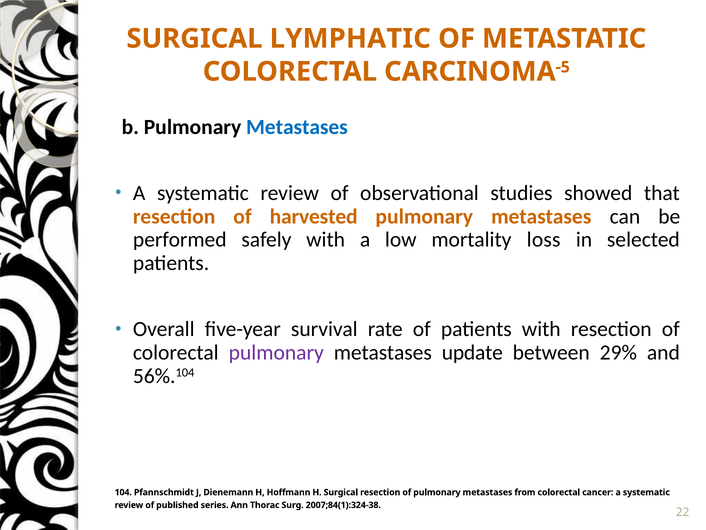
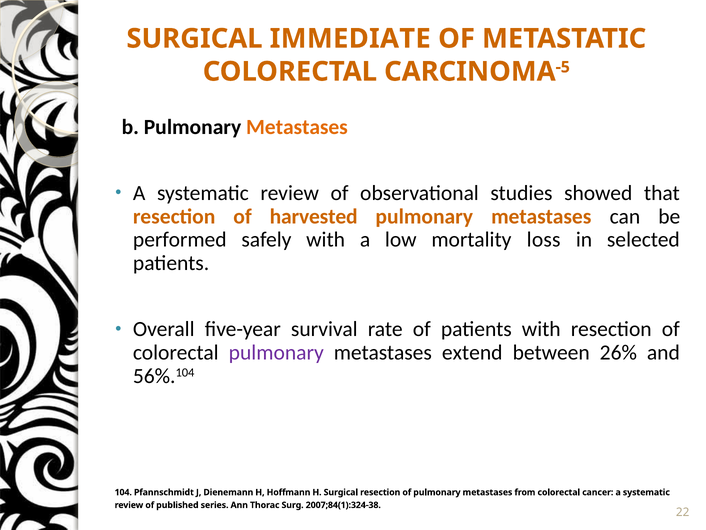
LYMPHATIC: LYMPHATIC -> IMMEDIATE (350, 39)
Metastases colour: blue -> orange (297, 127)
update: update -> extend (472, 352)
29%: 29% -> 26% (618, 352)
